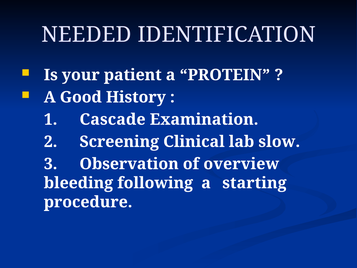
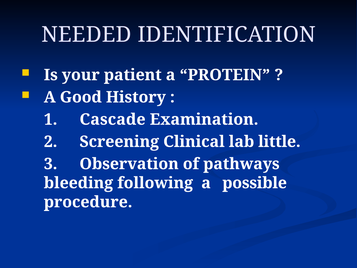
slow: slow -> little (279, 142)
overview: overview -> pathways (241, 164)
starting: starting -> possible (255, 183)
